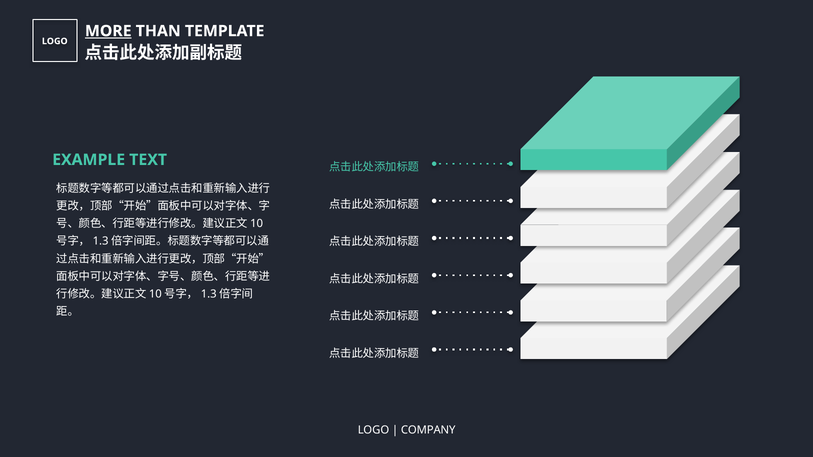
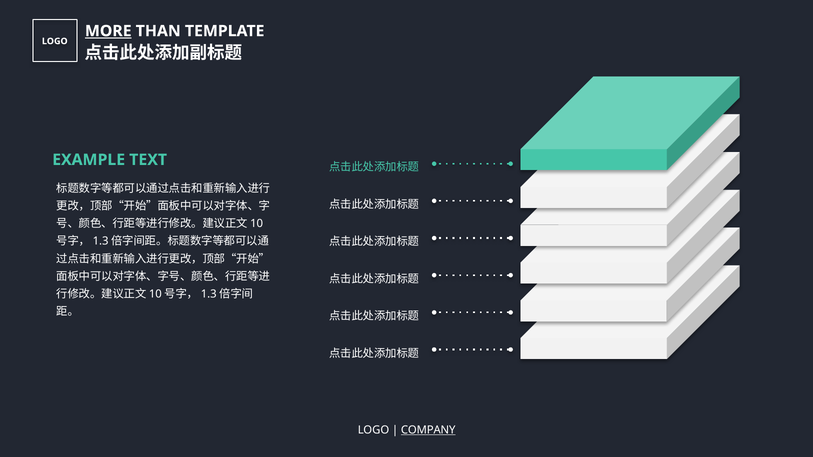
COMPANY underline: none -> present (428, 430)
